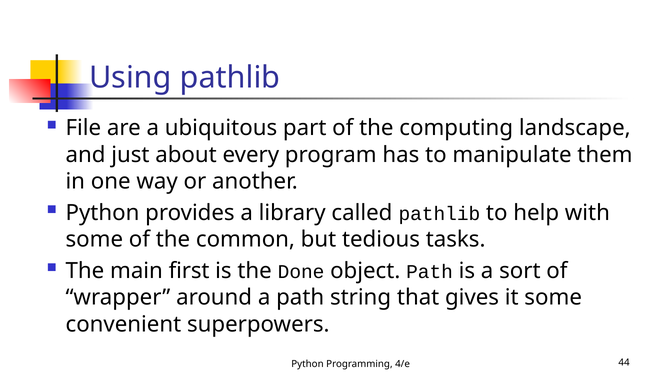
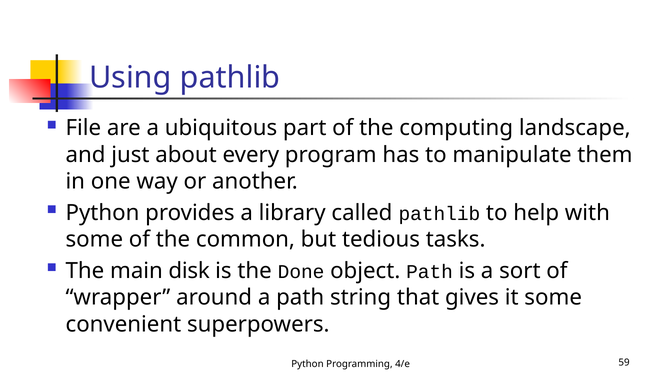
first: first -> disk (189, 271)
44: 44 -> 59 (624, 362)
